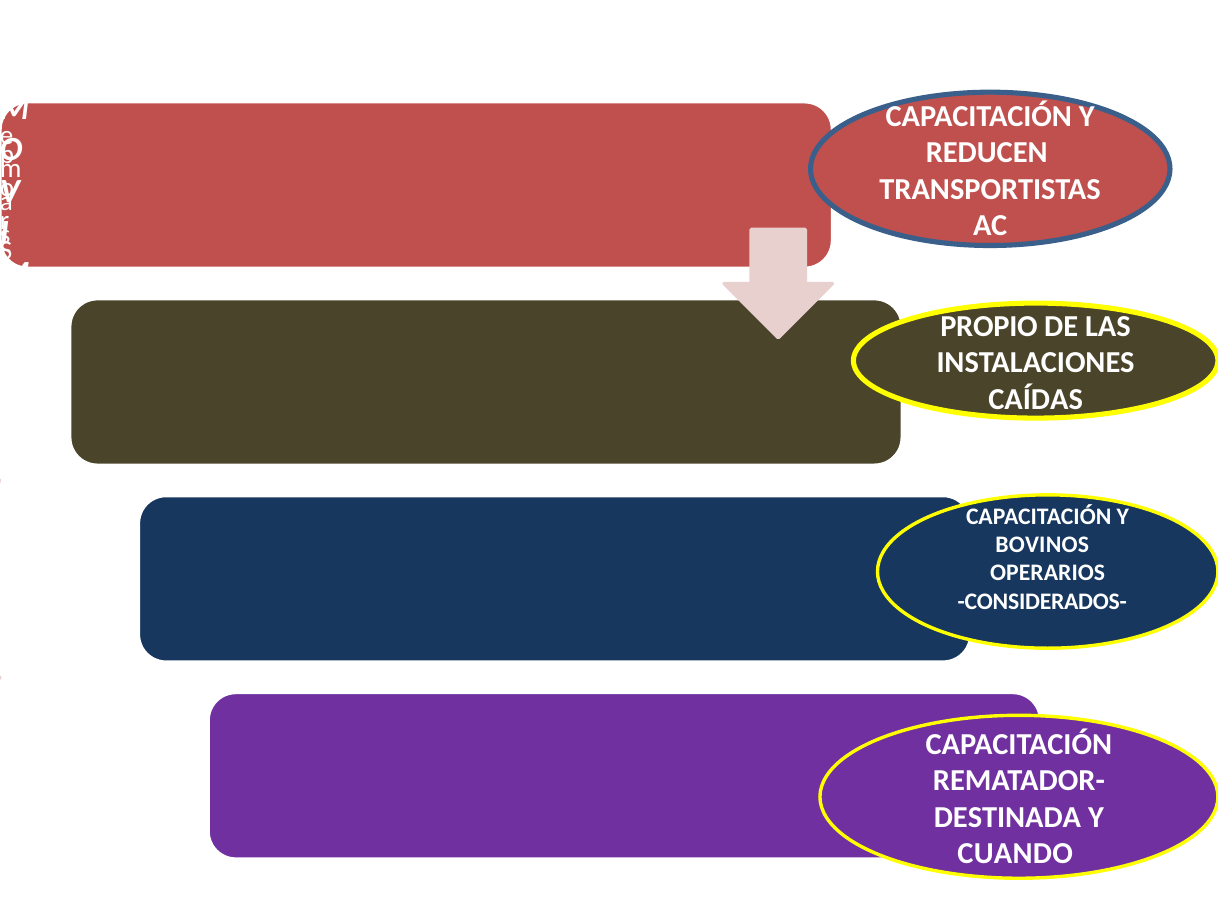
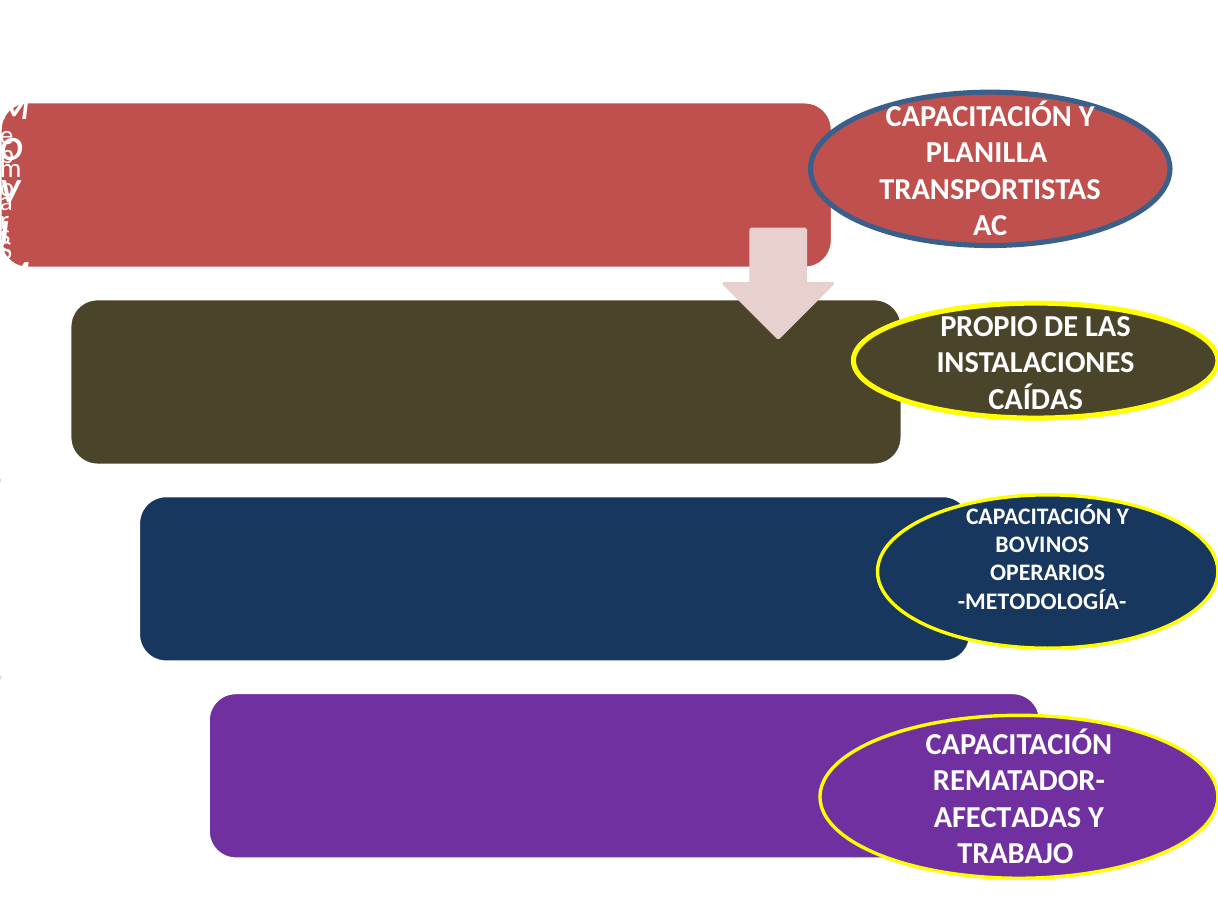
REDUCEN: REDUCEN -> PLANILLA (987, 153)
CONSIDERADOS-: CONSIDERADOS- -> METODOLOGÍA- (1042, 602)
DESTINADA: DESTINADA -> AFECTADAS (1008, 818)
CUANDO: CUANDO -> TRABAJO (1015, 854)
